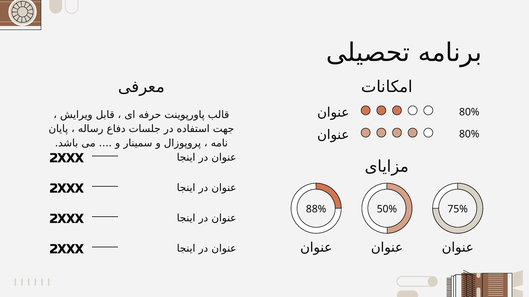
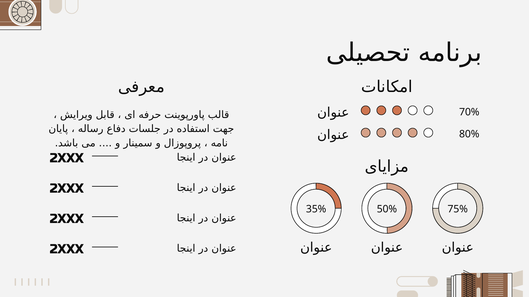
80%: 80% -> 70% (469, 112)
88%: 88% -> 35% (316, 209)
